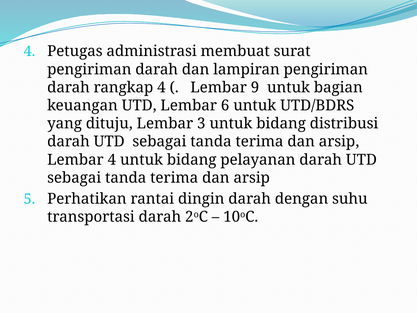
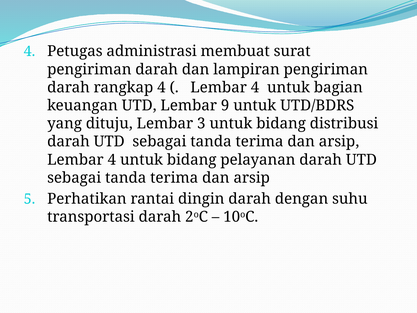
9: 9 -> 4 (255, 87)
6: 6 -> 9 (225, 105)
